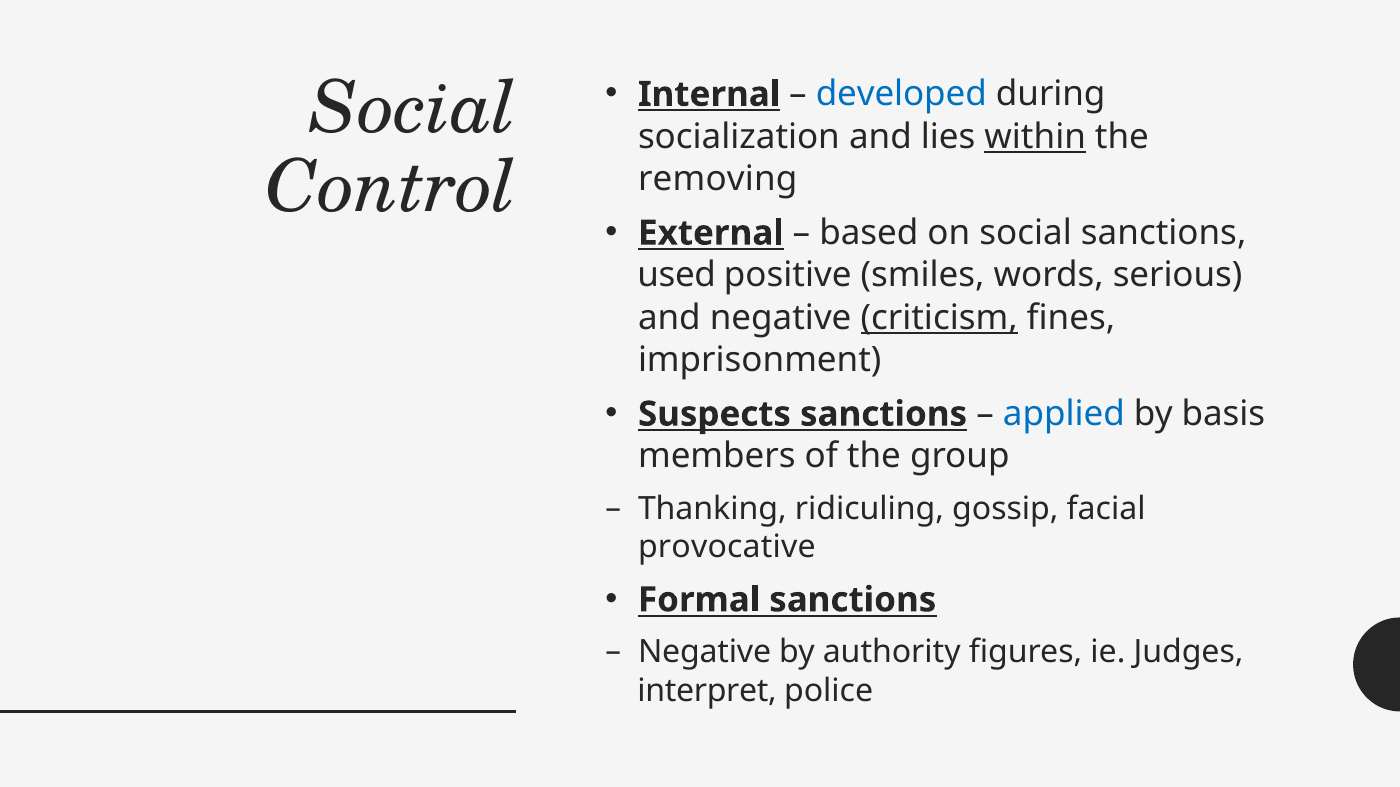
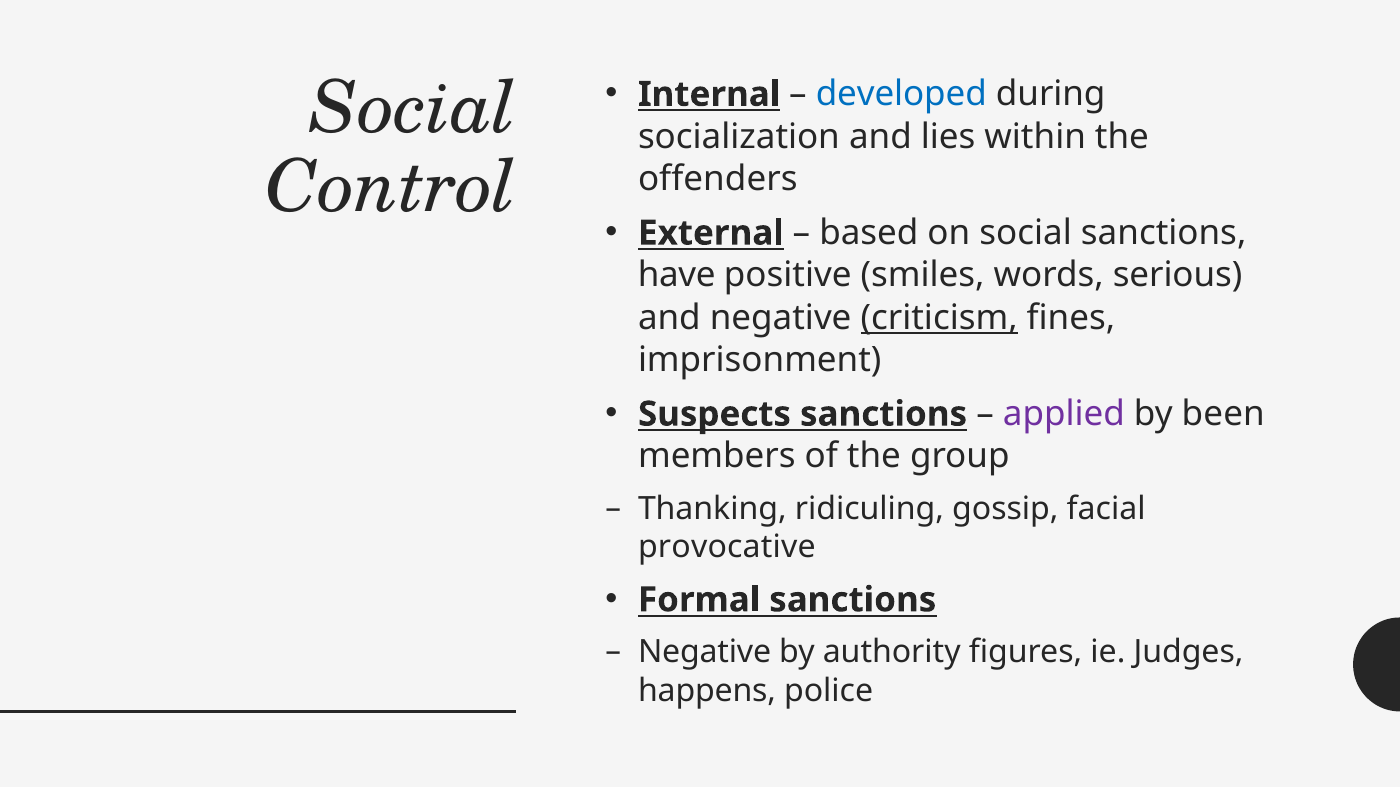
within underline: present -> none (1035, 137)
removing: removing -> offenders (718, 179)
used: used -> have (677, 276)
applied colour: blue -> purple (1064, 414)
basis: basis -> been (1223, 414)
interpret: interpret -> happens (707, 691)
